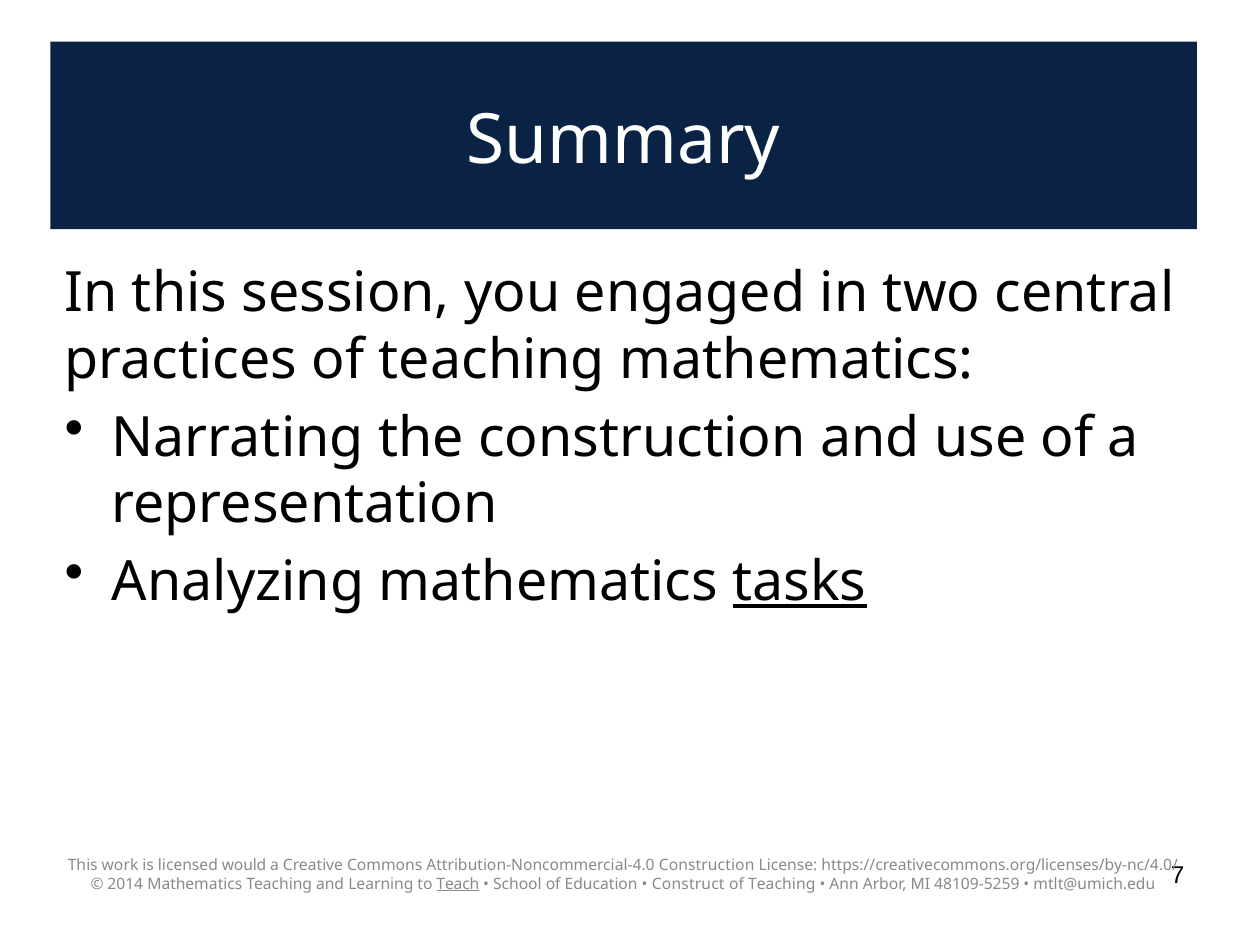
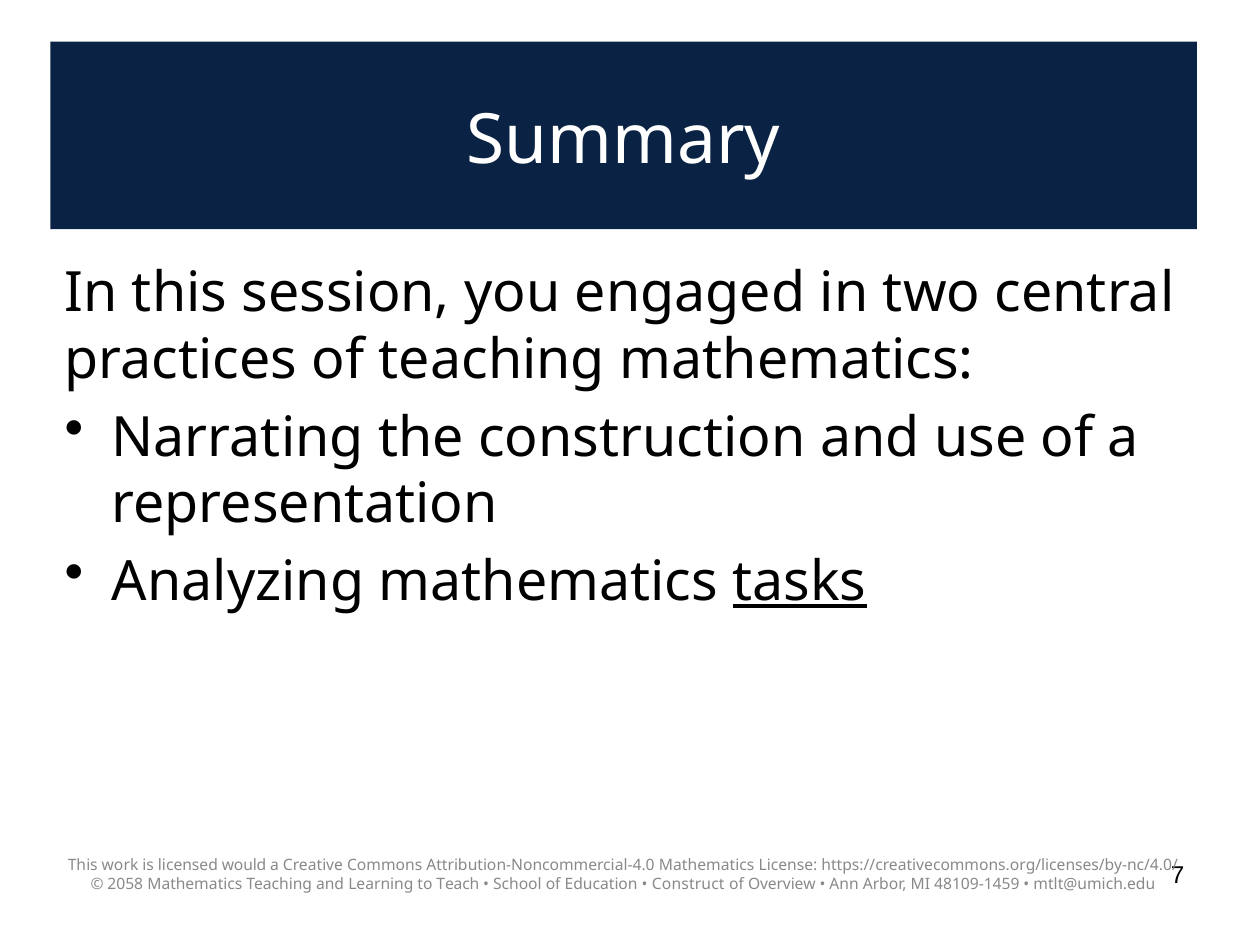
Attribution-Noncommercial-4.0 Construction: Construction -> Mathematics (707, 865)
2014: 2014 -> 2058 (125, 884)
Teach underline: present -> none (458, 884)
Teaching: Teaching -> Overview (782, 884)
48109-5259: 48109-5259 -> 48109-1459 (977, 884)
